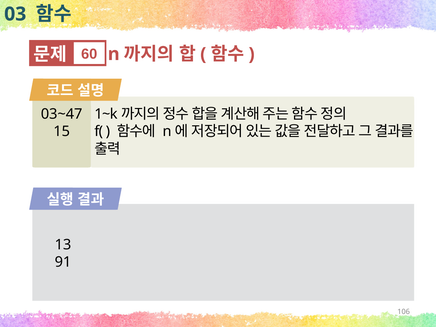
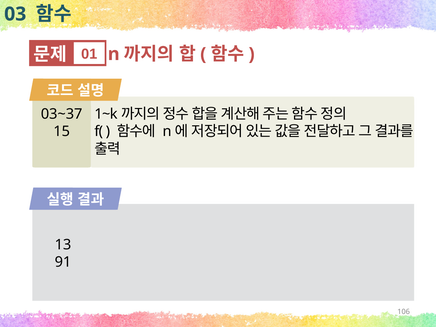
60: 60 -> 01 (89, 54)
03~47: 03~47 -> 03~37 (62, 114)
